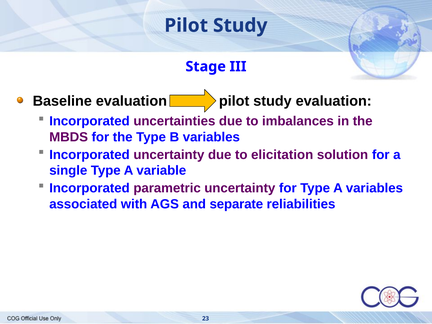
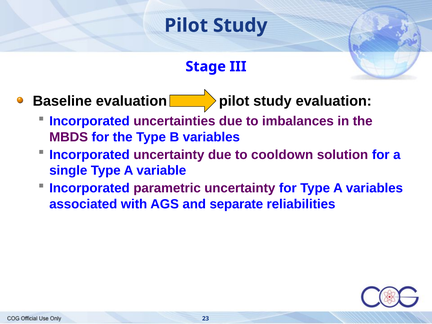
elicitation: elicitation -> cooldown (282, 155)
